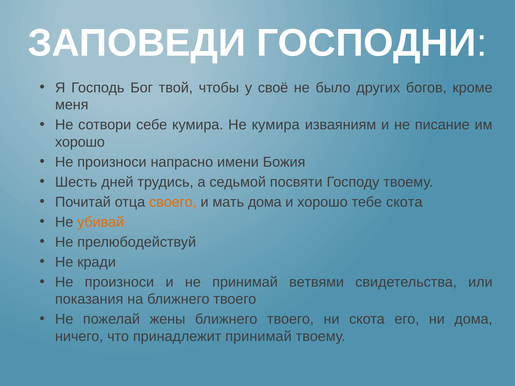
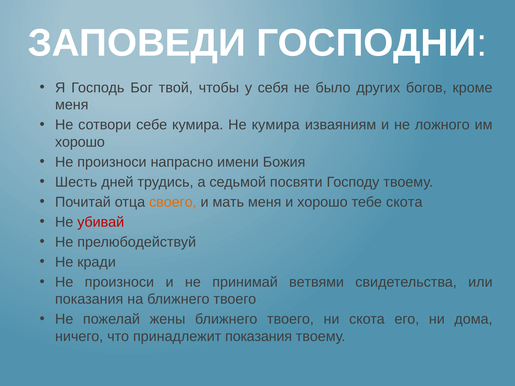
своё: своё -> себя (273, 88)
писание: писание -> ложного (442, 125)
мать дома: дома -> меня (265, 202)
убивай colour: orange -> red (101, 222)
принадлежит принимай: принимай -> показания (259, 337)
